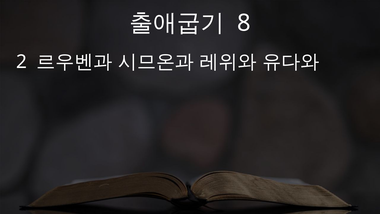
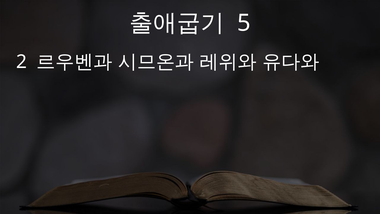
8: 8 -> 5 (244, 23)
